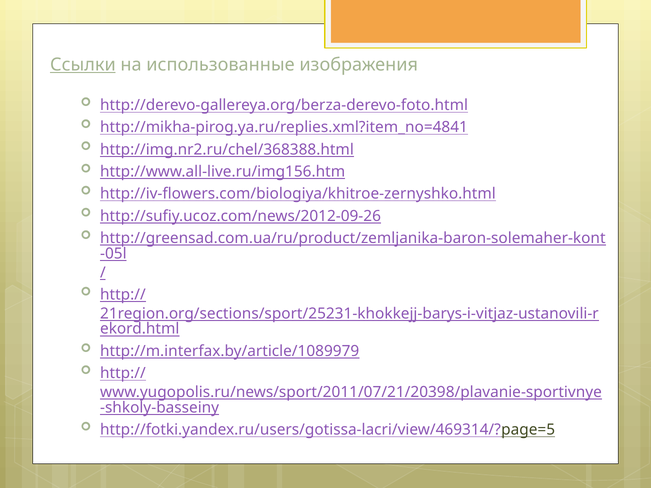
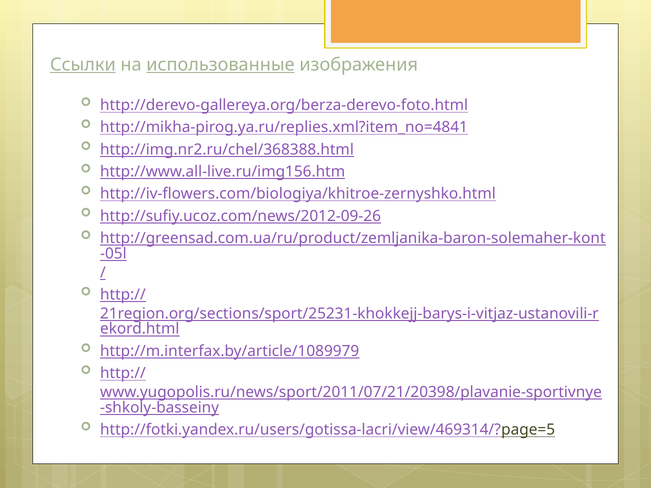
использованные underline: none -> present (221, 65)
